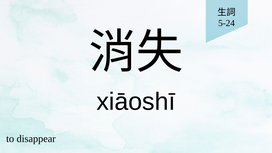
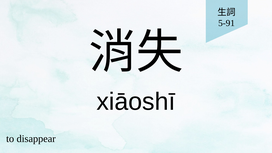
5-24: 5-24 -> 5-91 (227, 23)
